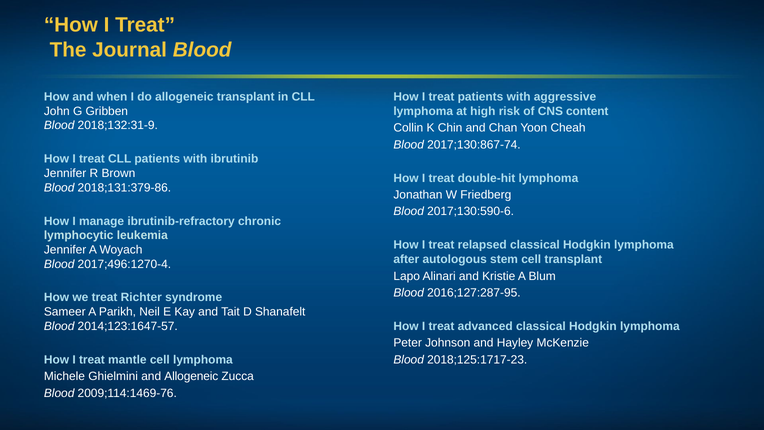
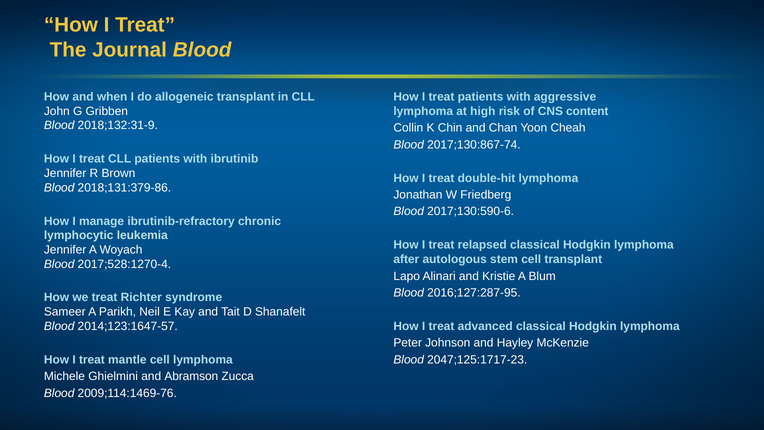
2017;496:1270-4: 2017;496:1270-4 -> 2017;528:1270-4 (124, 264)
2018;125:1717-23: 2018;125:1717-23 -> 2047;125:1717-23 (477, 359)
and Allogeneic: Allogeneic -> Abramson (191, 376)
